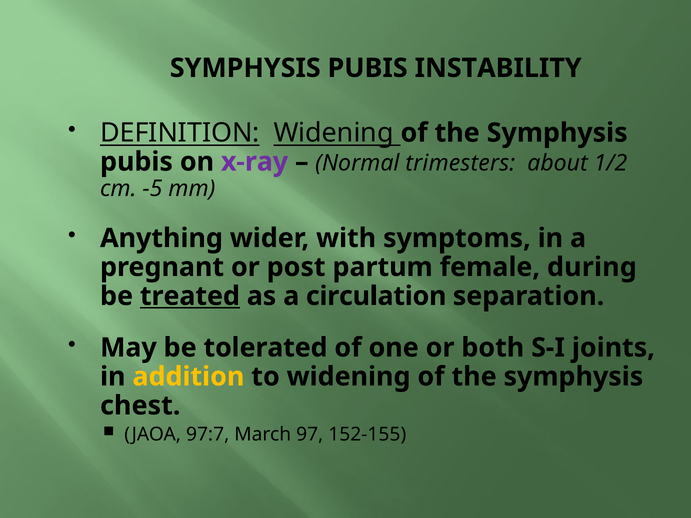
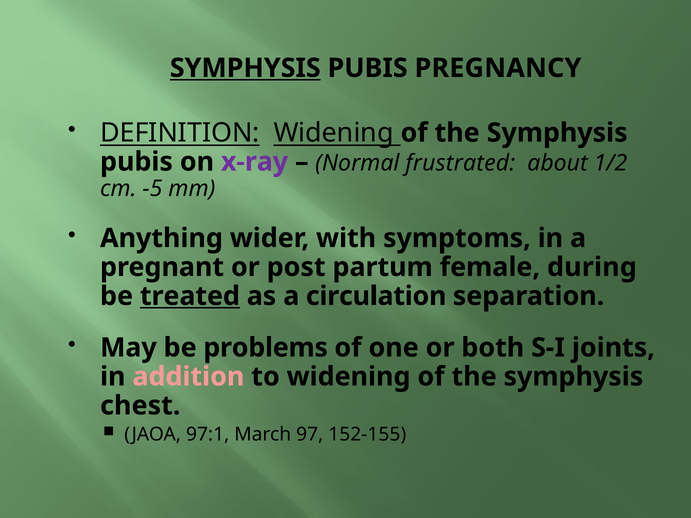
SYMPHYSIS underline: none -> present (245, 68)
INSTABILITY: INSTABILITY -> PREGNANCY (498, 68)
trimesters: trimesters -> frustrated (460, 163)
tolerated: tolerated -> problems (266, 348)
addition colour: yellow -> pink (188, 377)
97:7: 97:7 -> 97:1 (208, 435)
